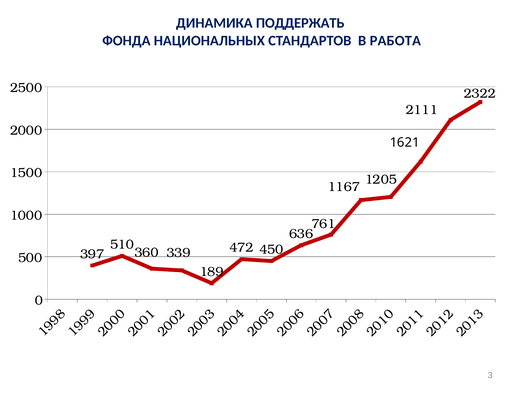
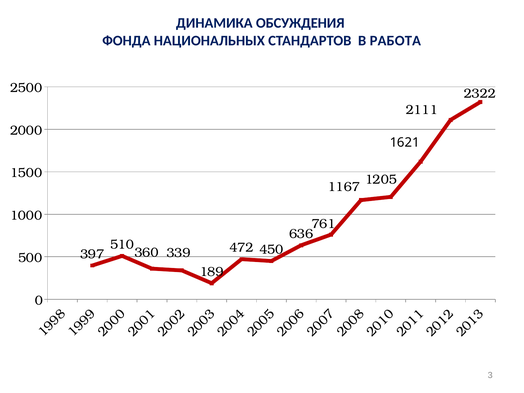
ПОДДЕРЖАТЬ: ПОДДЕРЖАТЬ -> ОБСУЖДЕНИЯ (300, 23)
